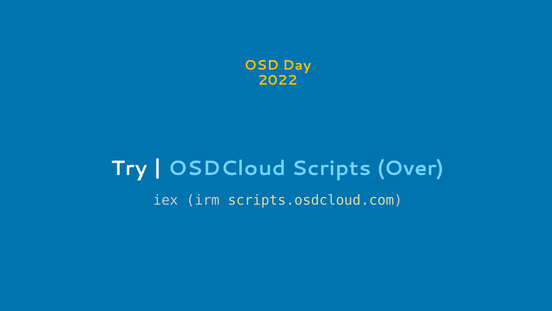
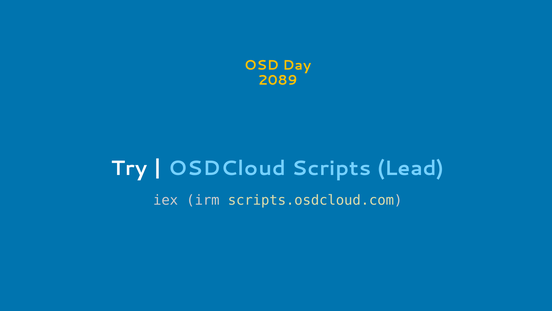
2022: 2022 -> 2089 (278, 80)
Over: Over -> Lead (410, 168)
